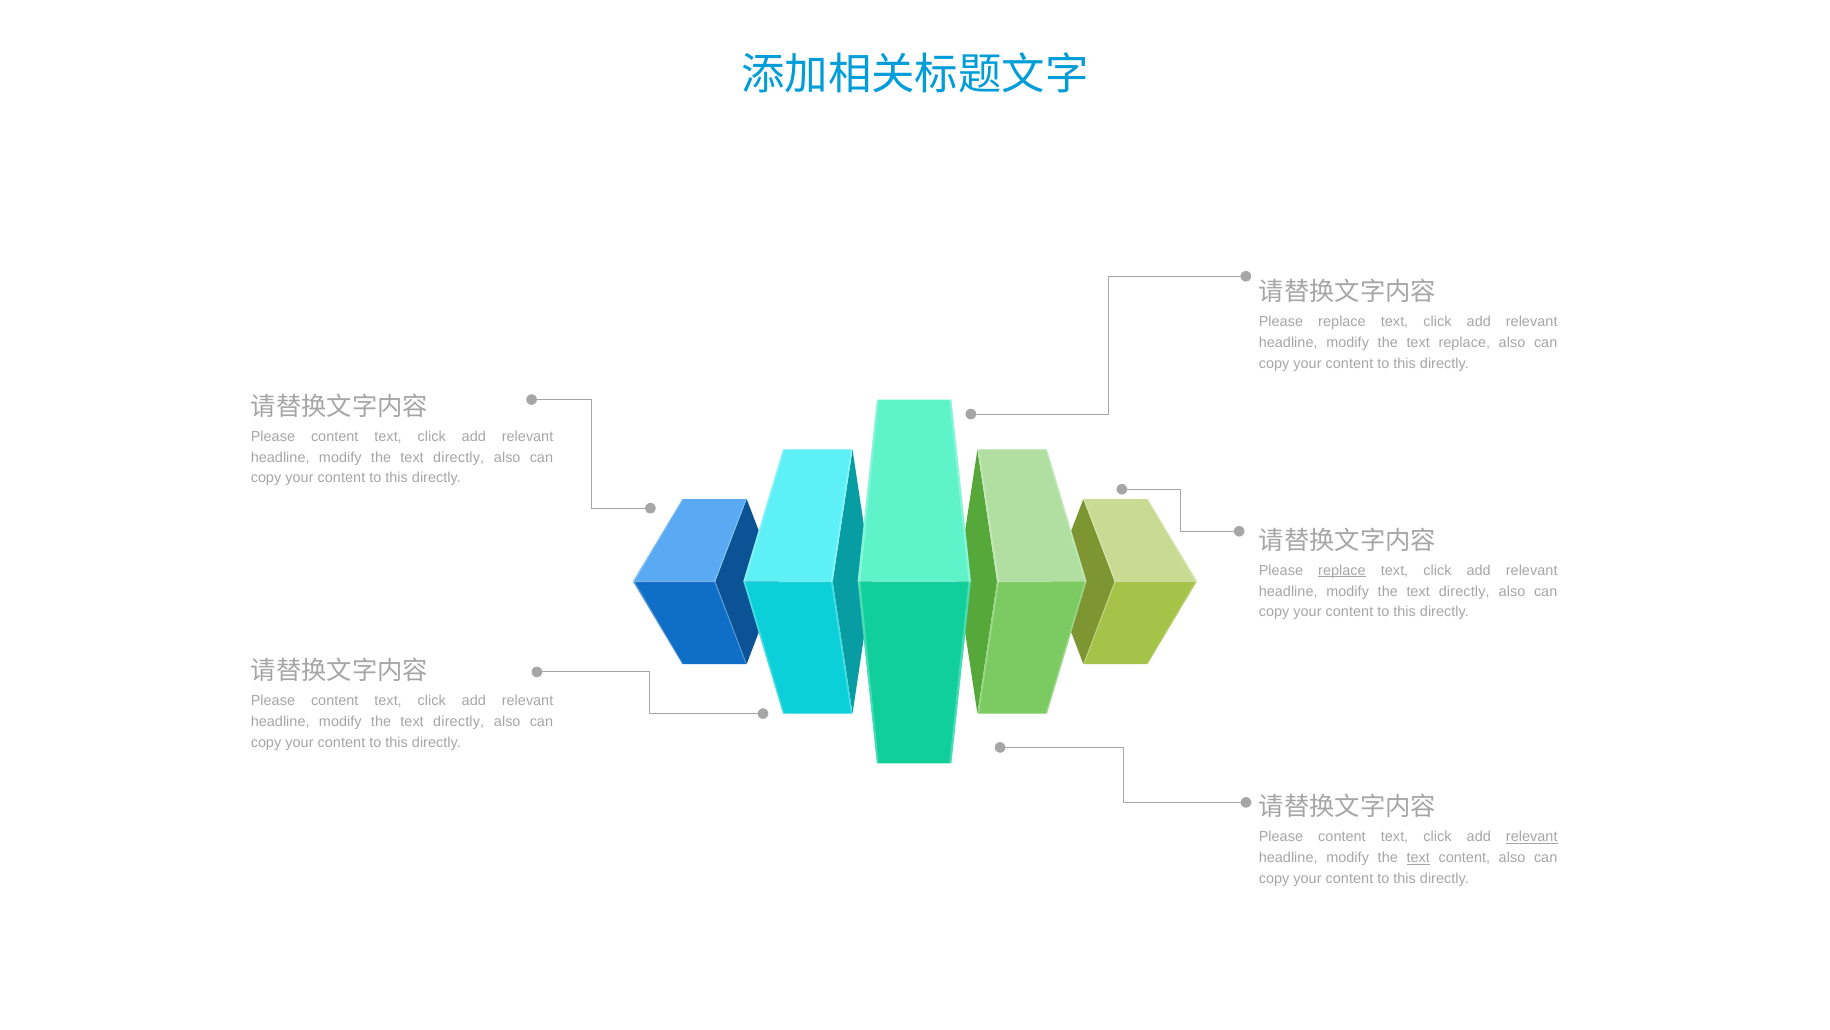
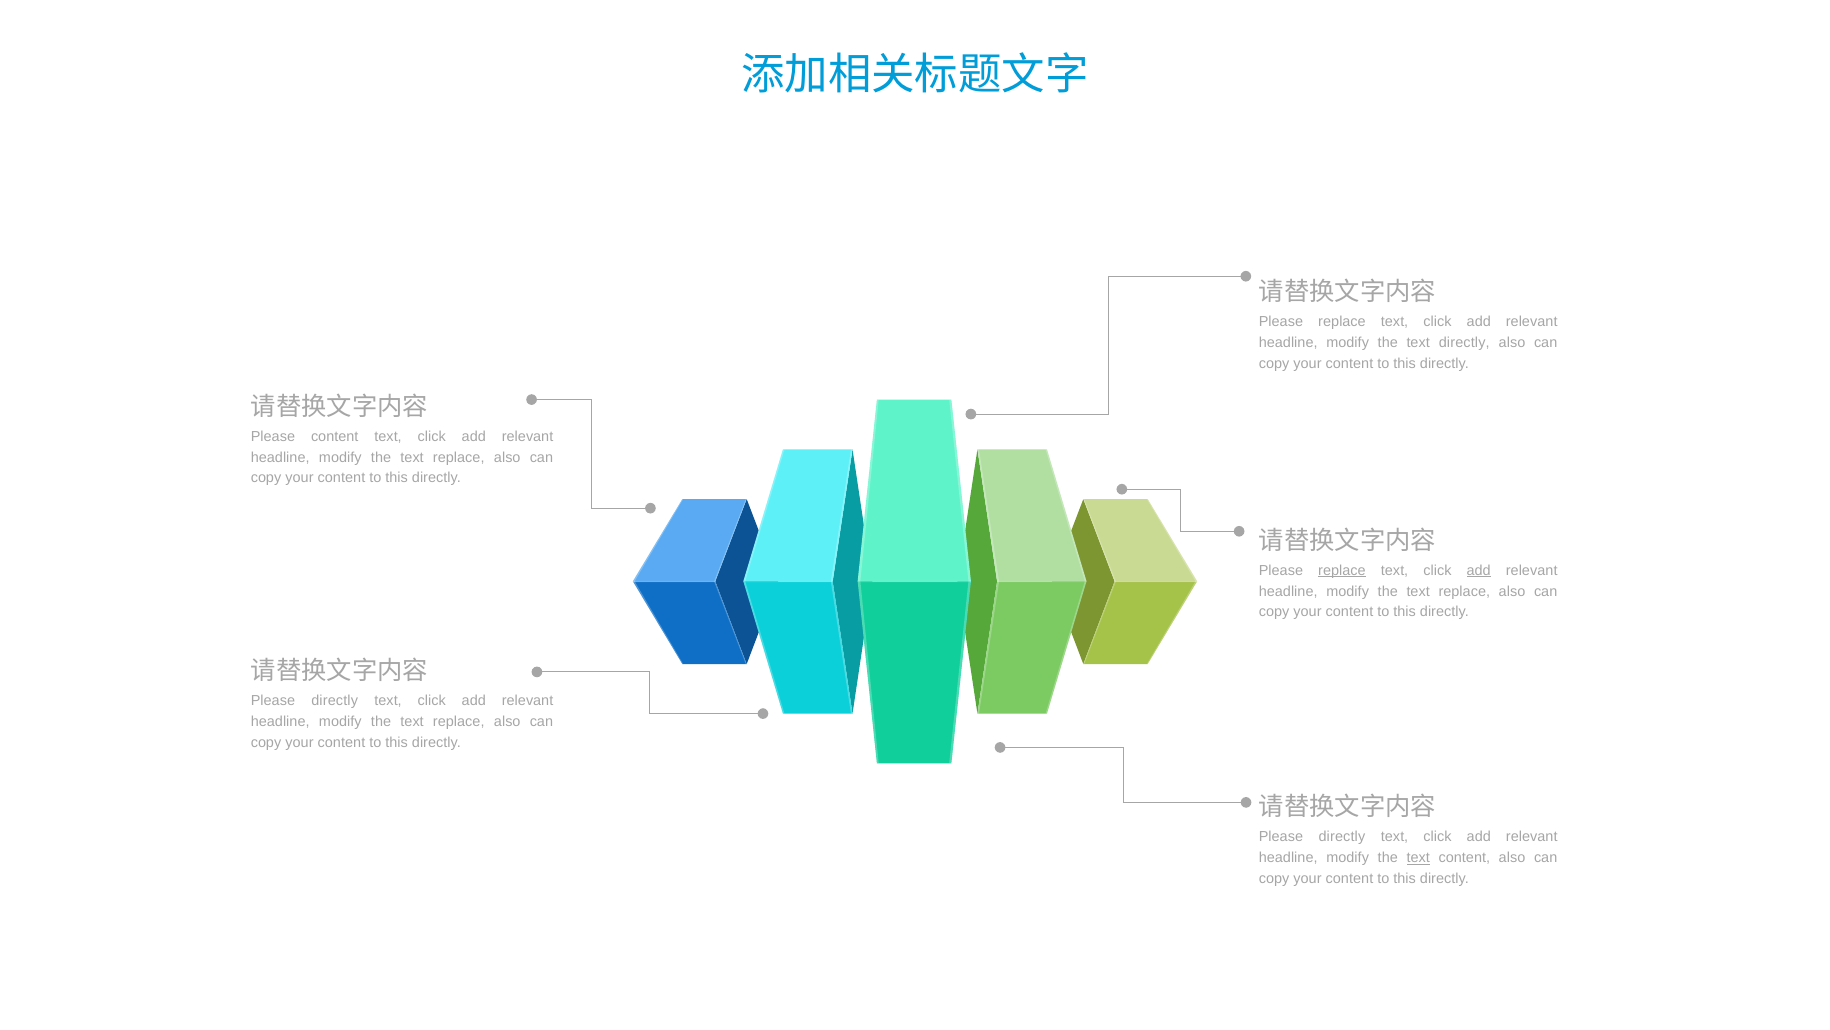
text replace: replace -> directly (1464, 343)
directly: directly -> replace (459, 457)
add underline: none -> present (1479, 570)
directly: directly -> replace (1464, 591)
content: content -> directly (335, 701)
directly: directly -> replace (459, 721)
content: content -> directly (1342, 836)
relevant underline: present -> none (1532, 836)
